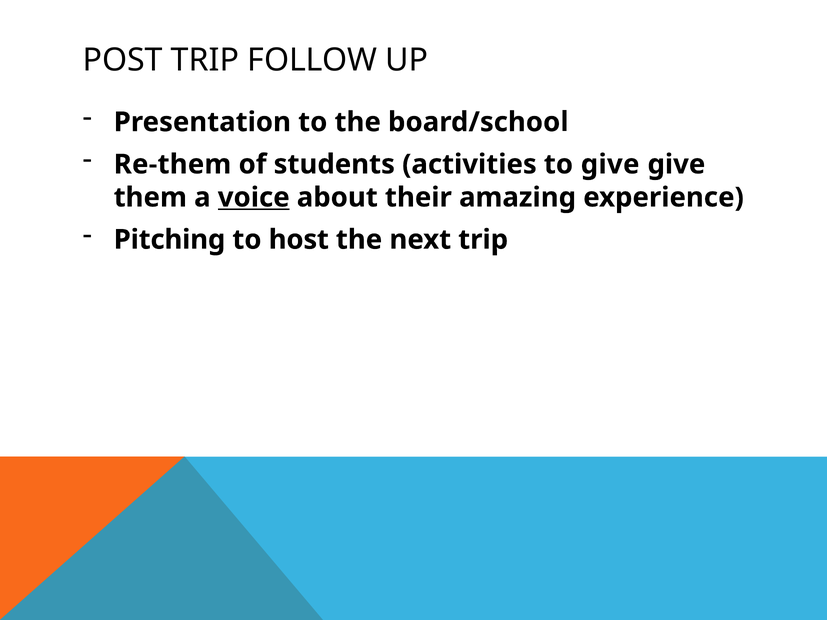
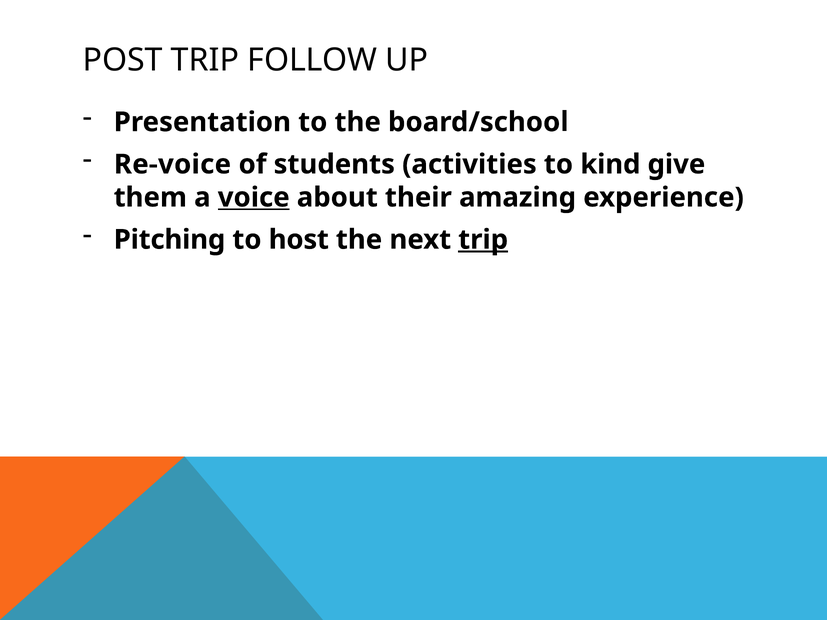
Re-them: Re-them -> Re-voice (172, 164)
to give: give -> kind (610, 164)
trip underline: none -> present (483, 240)
